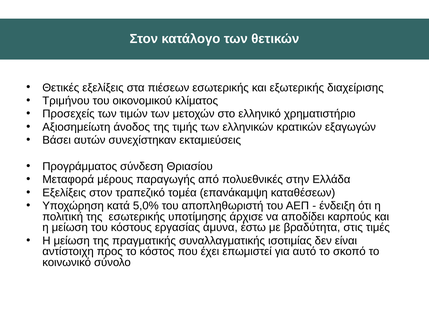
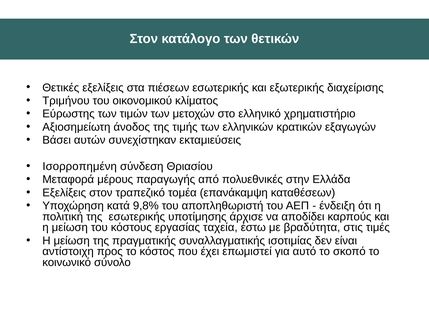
Προσεχείς: Προσεχείς -> Εύρωστης (68, 114)
Προγράμματος: Προγράμματος -> Ισορροπημένη (80, 166)
5,0%: 5,0% -> 9,8% (146, 206)
άμυνα: άμυνα -> ταχεία (220, 227)
